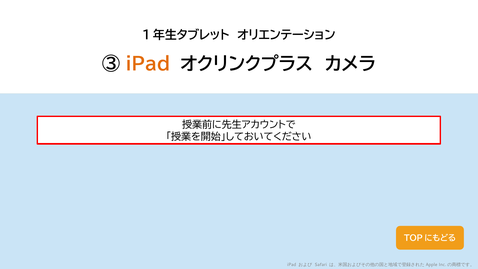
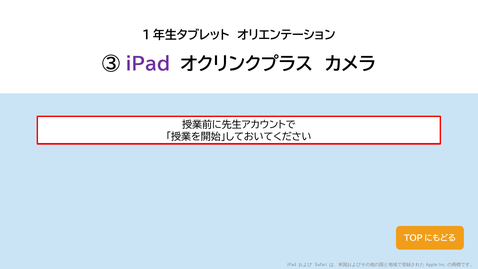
iPad colour: orange -> purple (148, 64)
